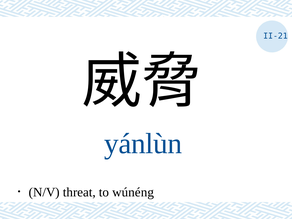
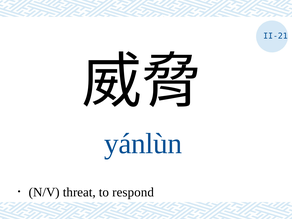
wúnéng: wúnéng -> respond (133, 192)
